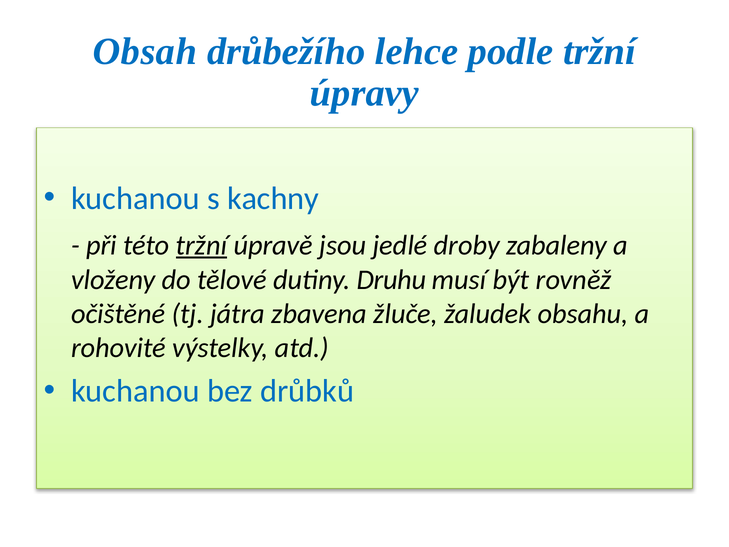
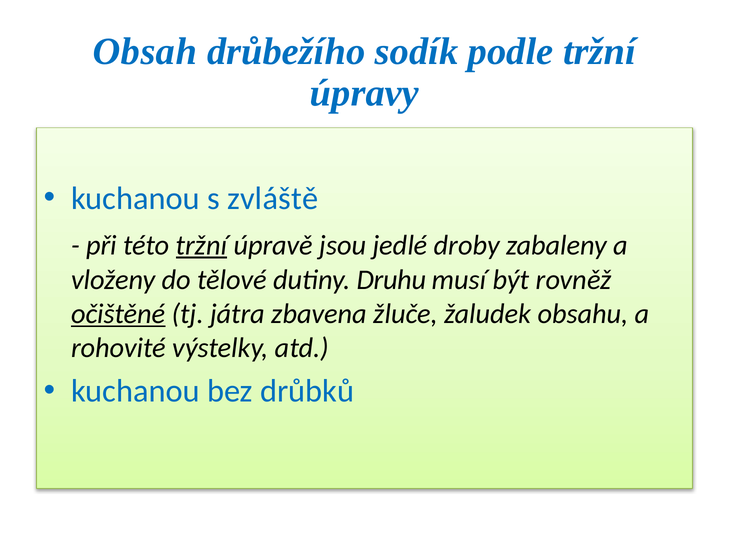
lehce: lehce -> sodík (417, 52)
kachny: kachny -> zvláště (273, 198)
očištěné underline: none -> present (118, 314)
